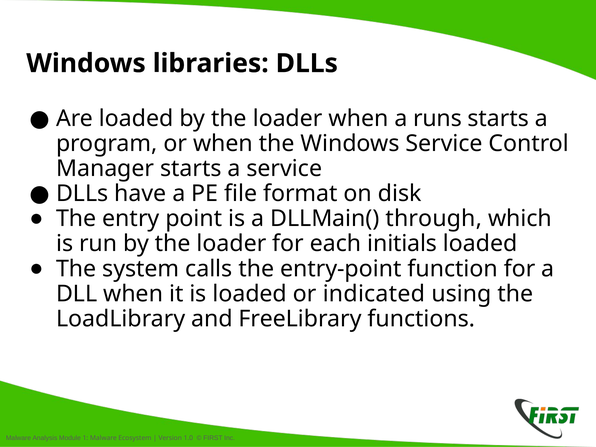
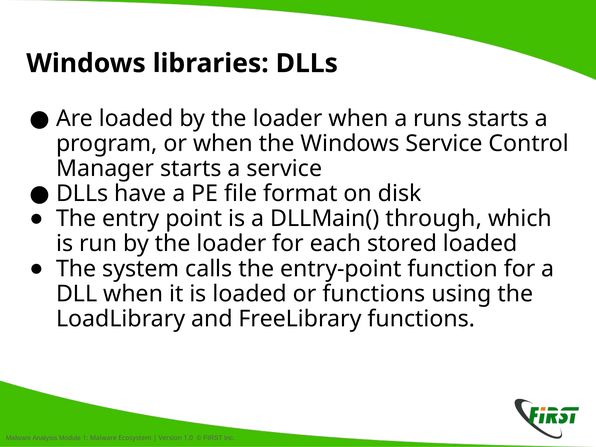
initials: initials -> stored (402, 244)
or indicated: indicated -> functions (374, 294)
